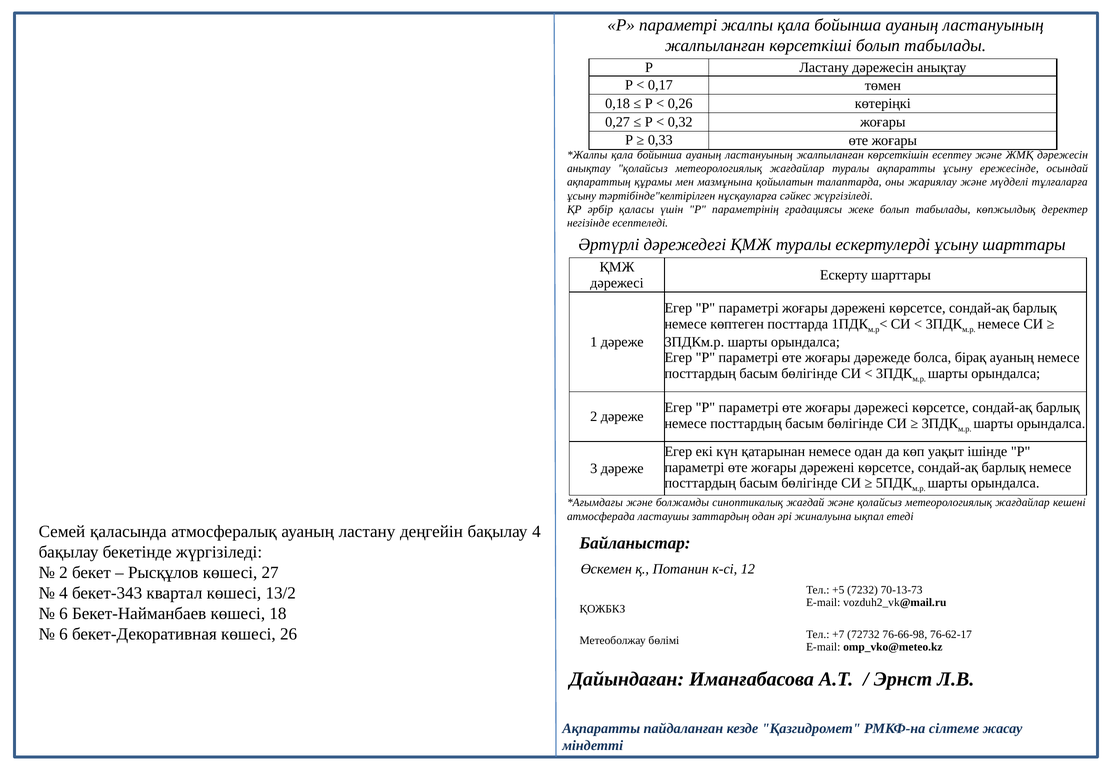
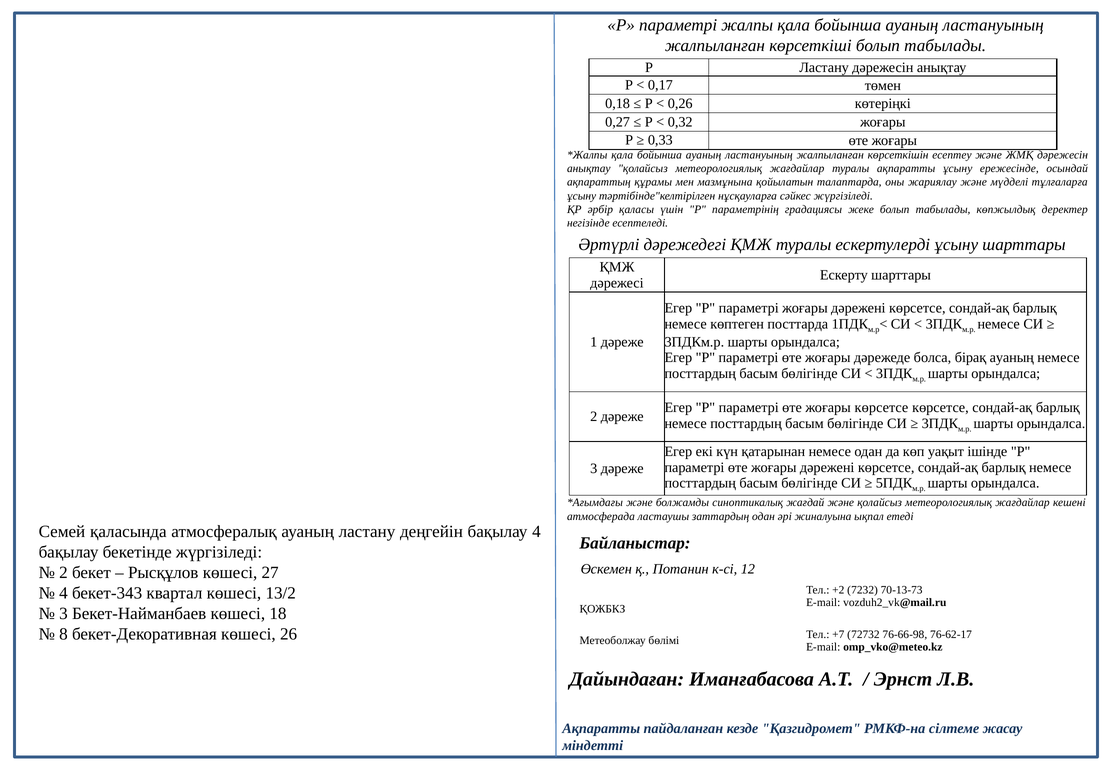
жоғары дәрежесі: дәрежесі -> көрсетсе (881, 408)
+5: +5 -> +2 (838, 590)
6: 6 -> 3 (63, 614)
6: 6 -> 8 (63, 634)
